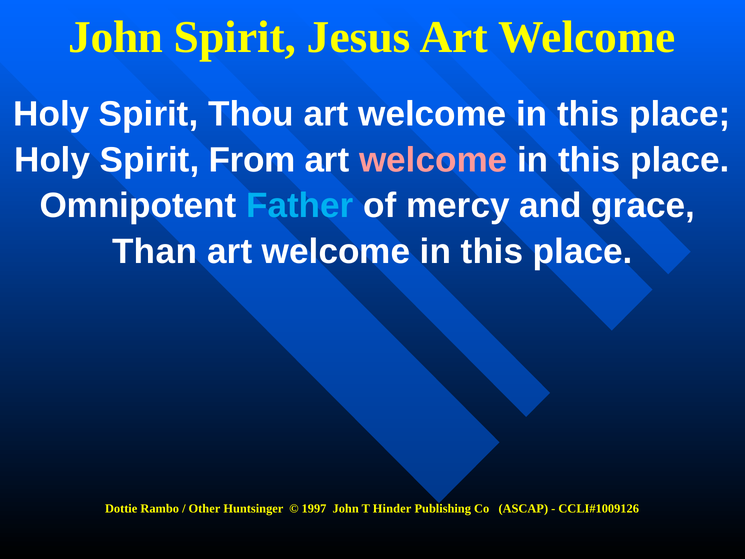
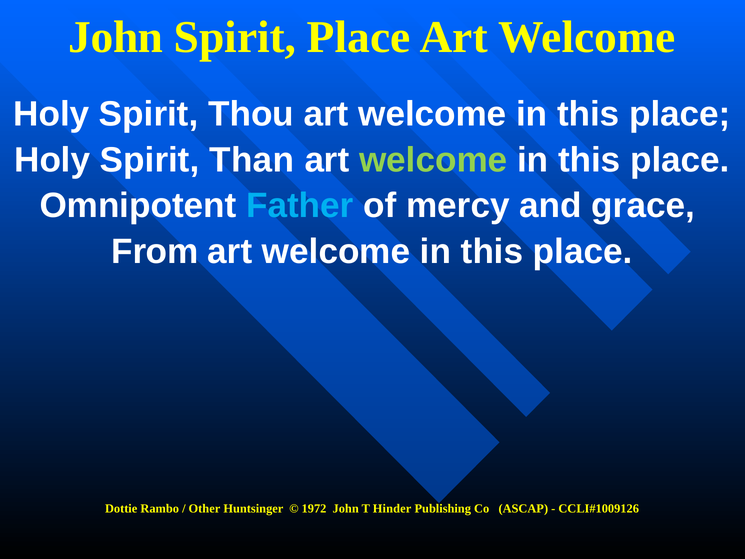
Spirit Jesus: Jesus -> Place (359, 37)
From: From -> Than (252, 160)
welcome colour: pink -> light green (433, 160)
Than: Than -> From (155, 251)
1997: 1997 -> 1972 (314, 509)
